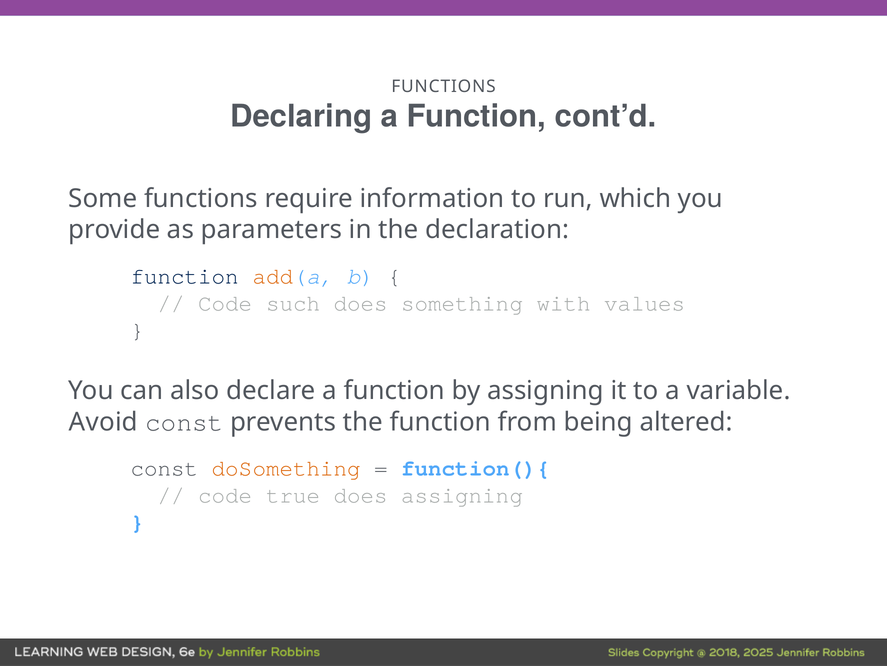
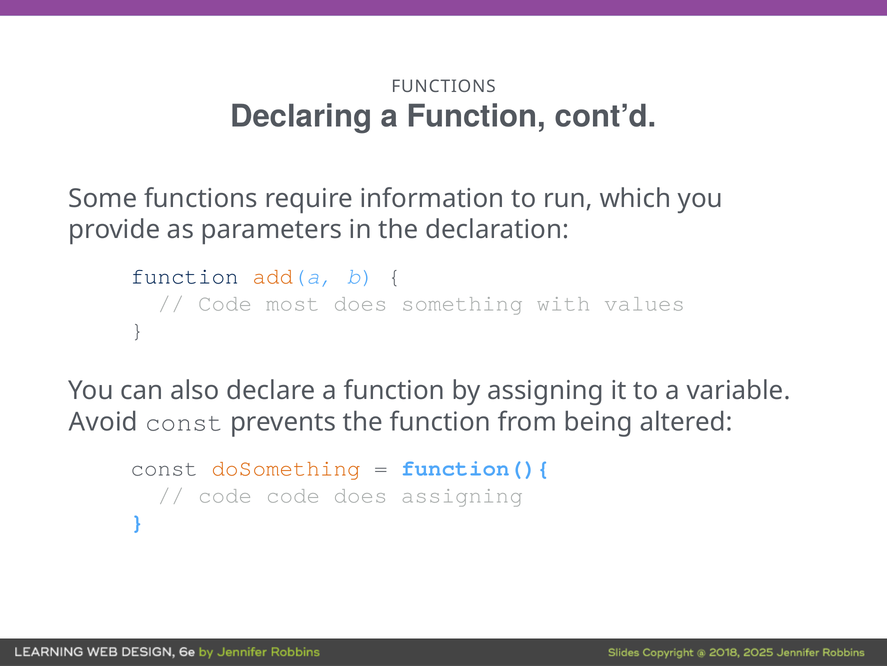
such: such -> most (293, 303)
code true: true -> code (293, 495)
